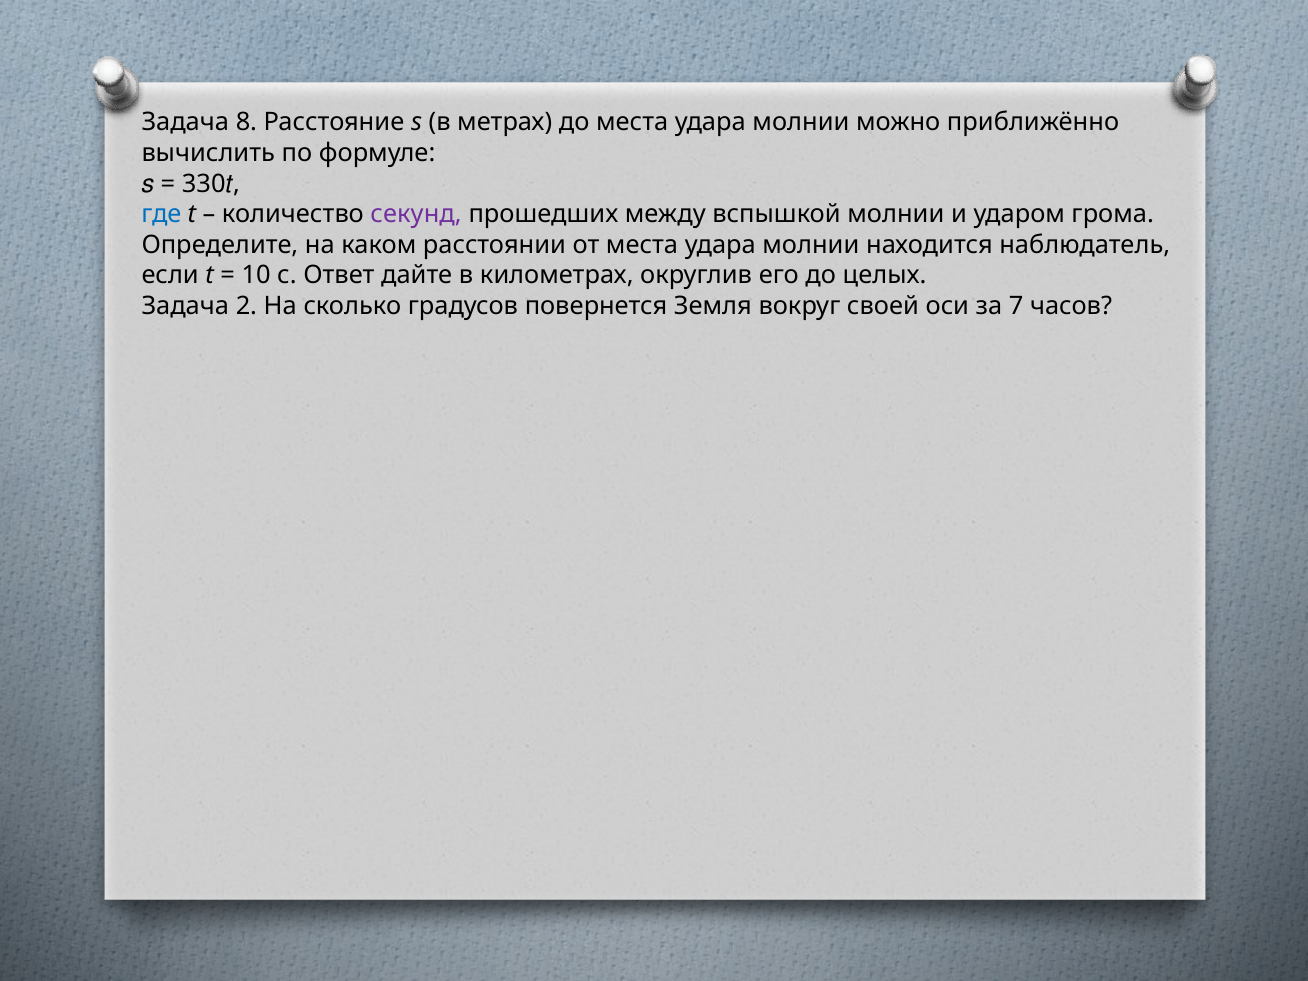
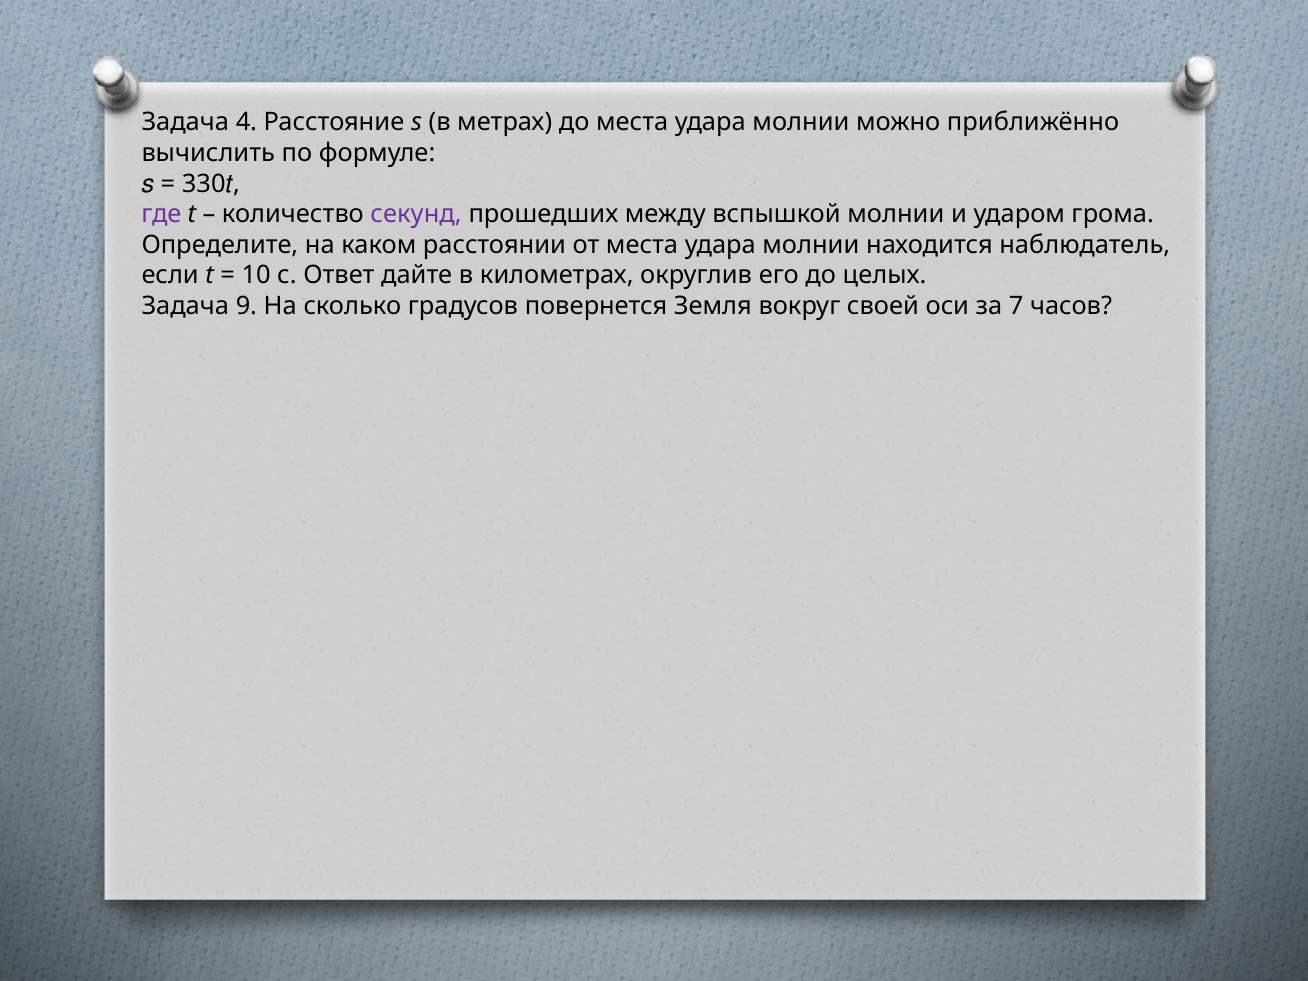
8: 8 -> 4 (246, 123)
где colour: blue -> purple (161, 214)
2: 2 -> 9 (246, 306)
